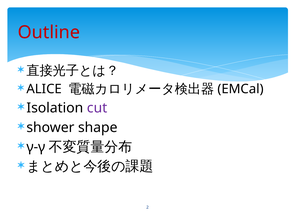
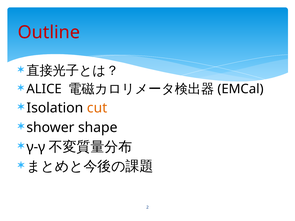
cut colour: purple -> orange (97, 108)
